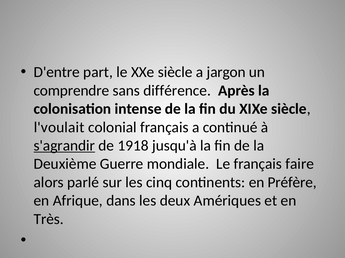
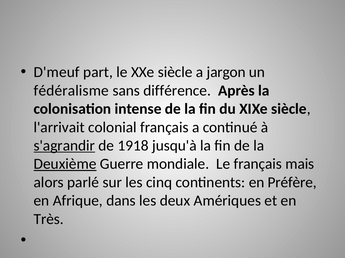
D'entre: D'entre -> D'meuf (57, 72)
comprendre: comprendre -> fédéralisme (71, 91)
l'voulait: l'voulait -> l'arrivait (59, 128)
Deuxième underline: none -> present (65, 164)
faire: faire -> mais (300, 164)
